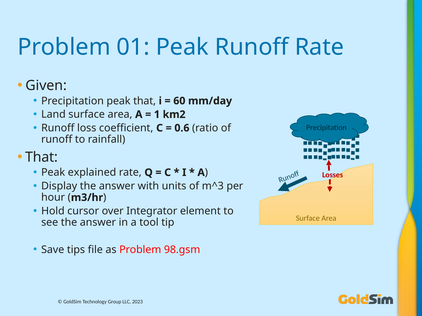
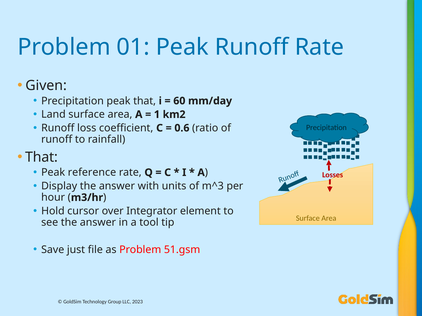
explained: explained -> reference (92, 173)
tips: tips -> just (76, 250)
98.gsm: 98.gsm -> 51.gsm (182, 250)
